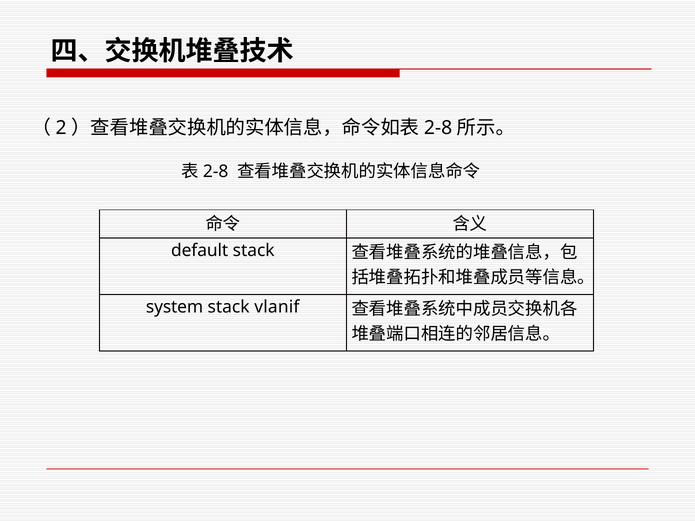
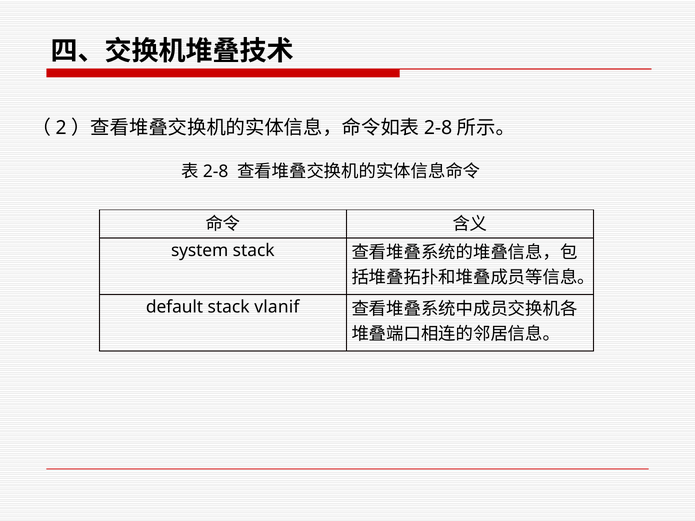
default: default -> system (200, 251)
system: system -> default (175, 307)
